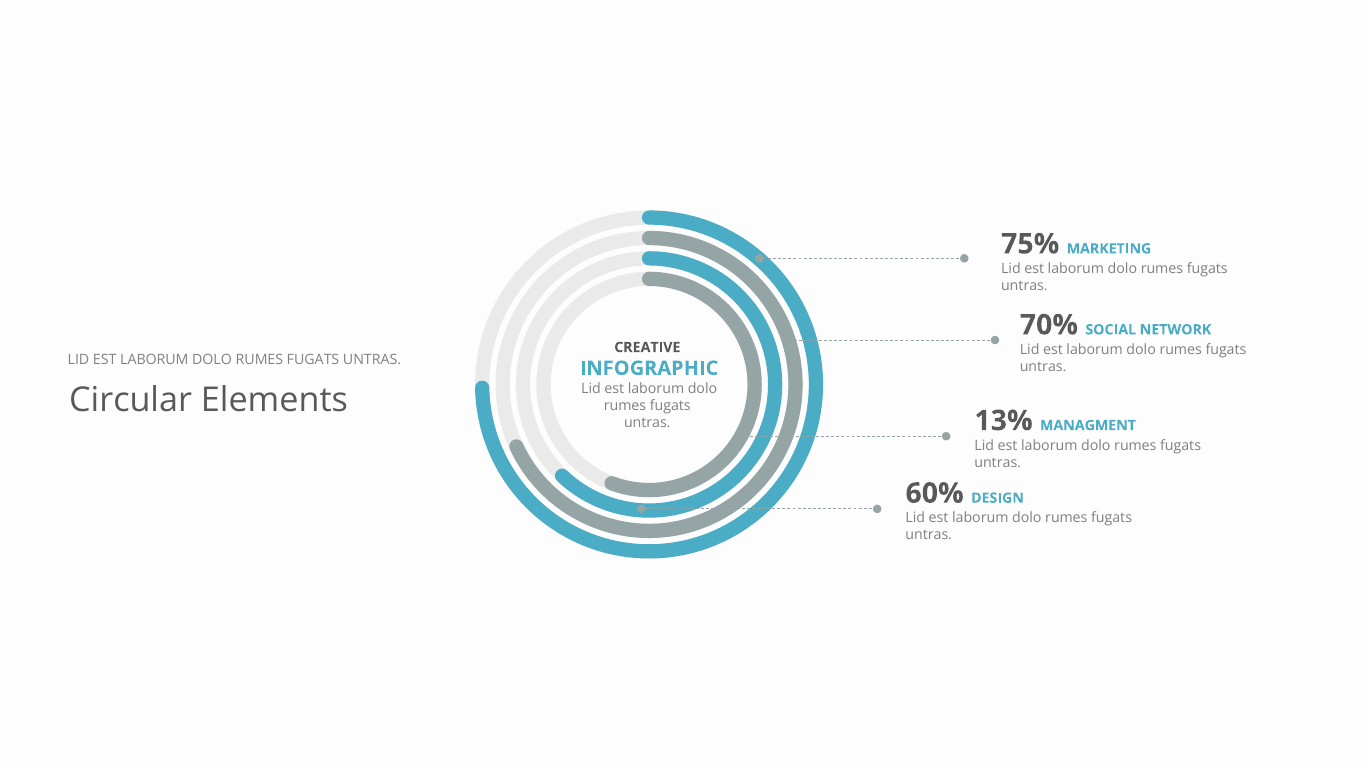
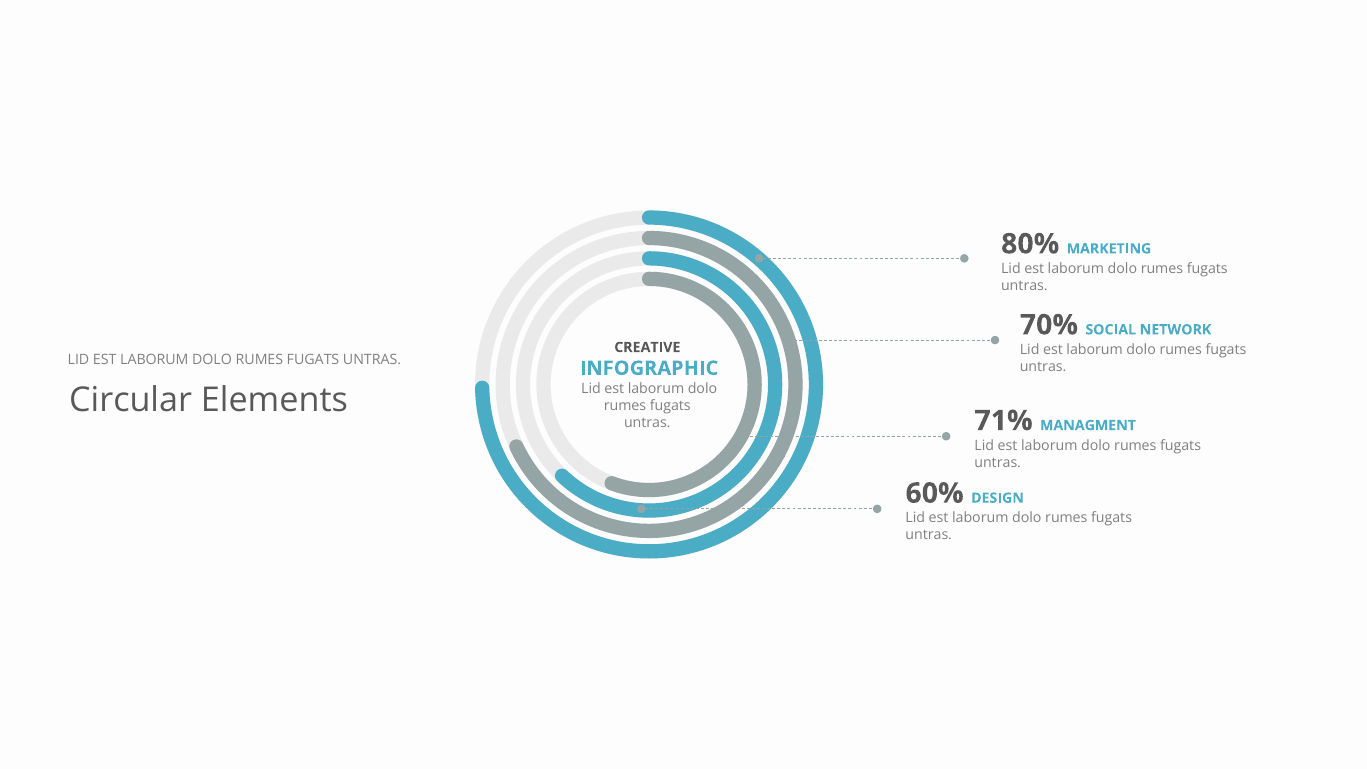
75%: 75% -> 80% (1030, 244)
13%: 13% -> 71% (1004, 421)
